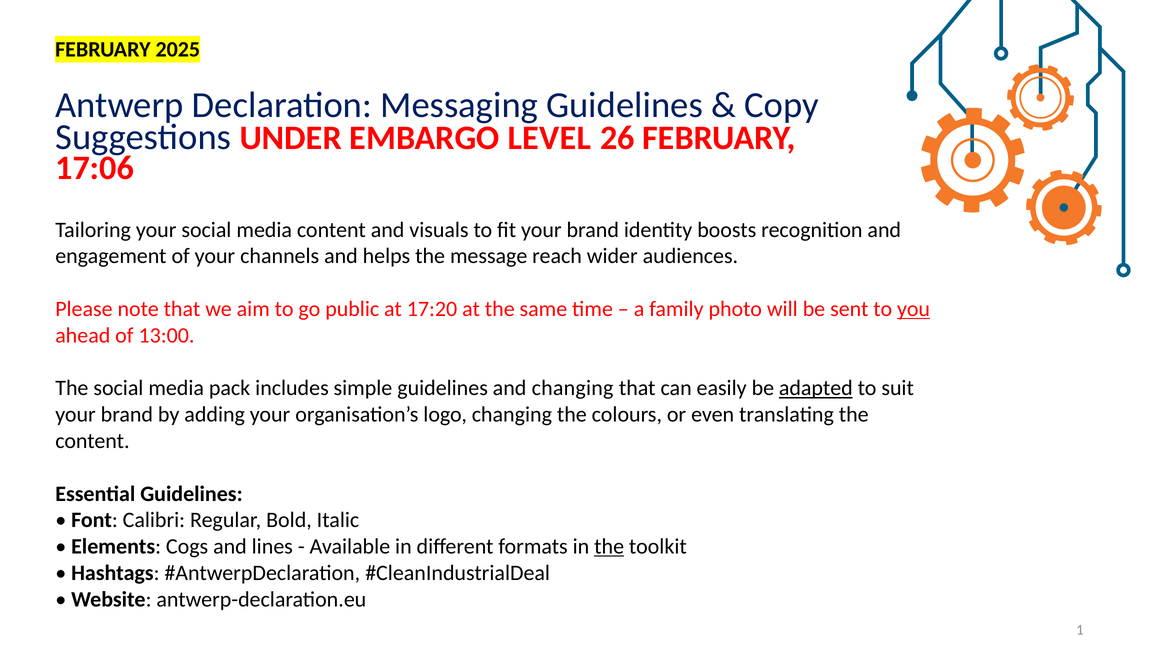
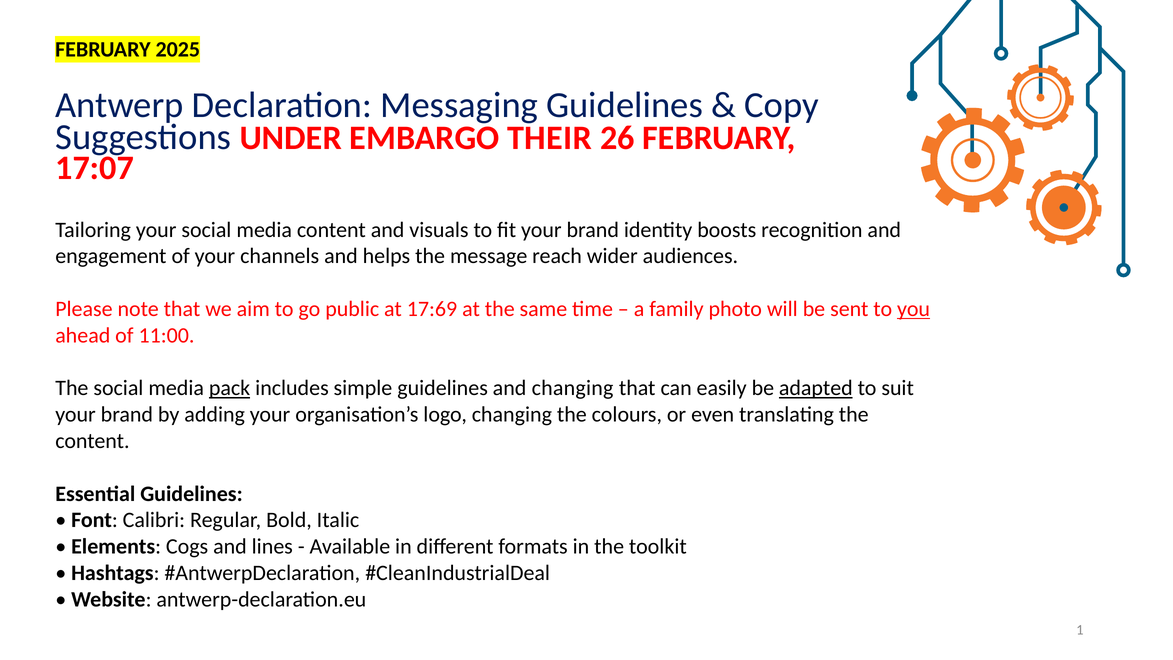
LEVEL: LEVEL -> THEIR (550, 138)
17:06: 17:06 -> 17:07 (95, 168)
17:20: 17:20 -> 17:69 (432, 309)
13:00: 13:00 -> 11:00 (166, 335)
pack underline: none -> present (230, 388)
the underline: present -> none (609, 546)
